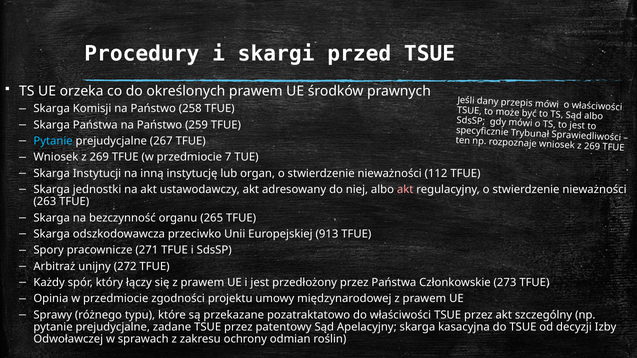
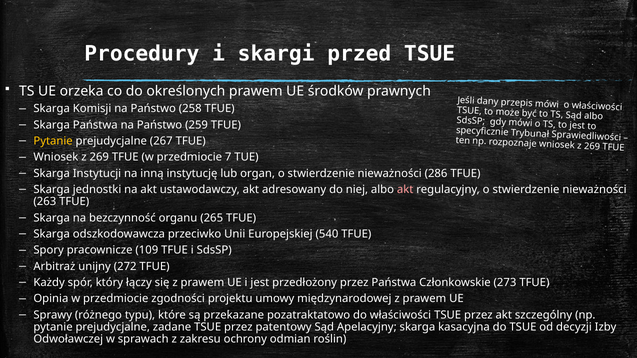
Pytanie colour: light blue -> yellow (53, 141)
112: 112 -> 286 (436, 174)
913: 913 -> 540 (327, 234)
271: 271 -> 109 (147, 250)
